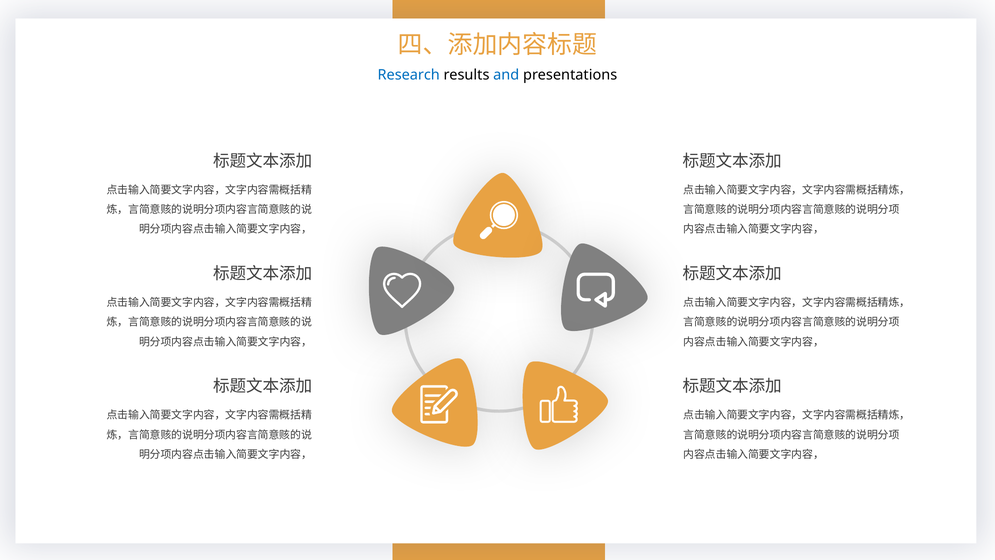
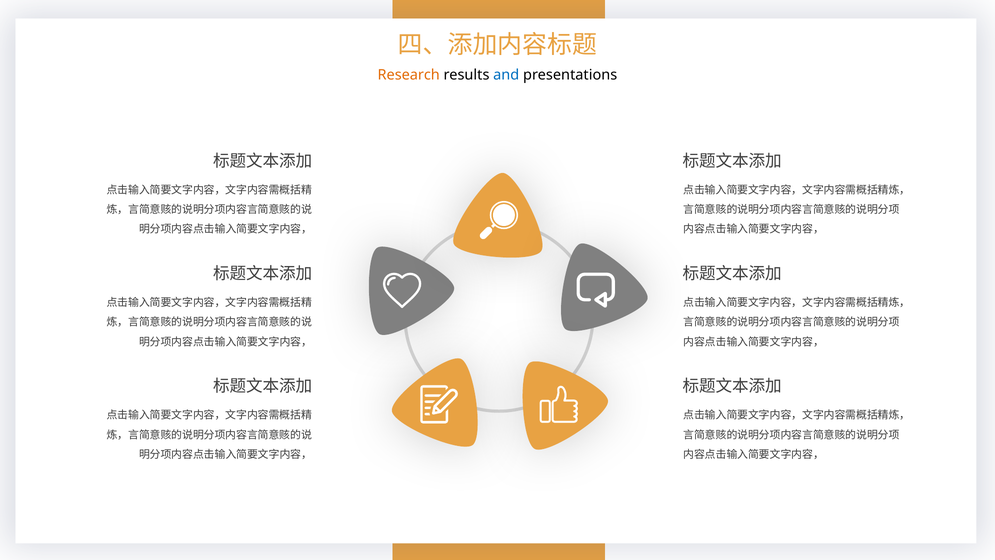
Research colour: blue -> orange (409, 75)
